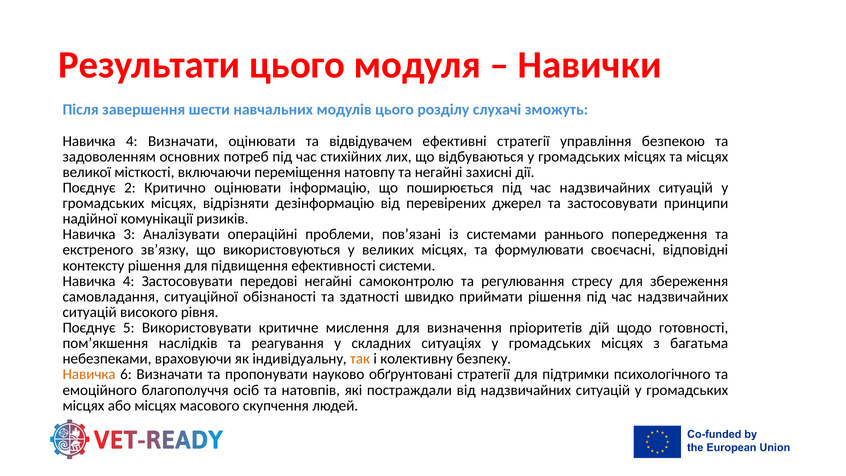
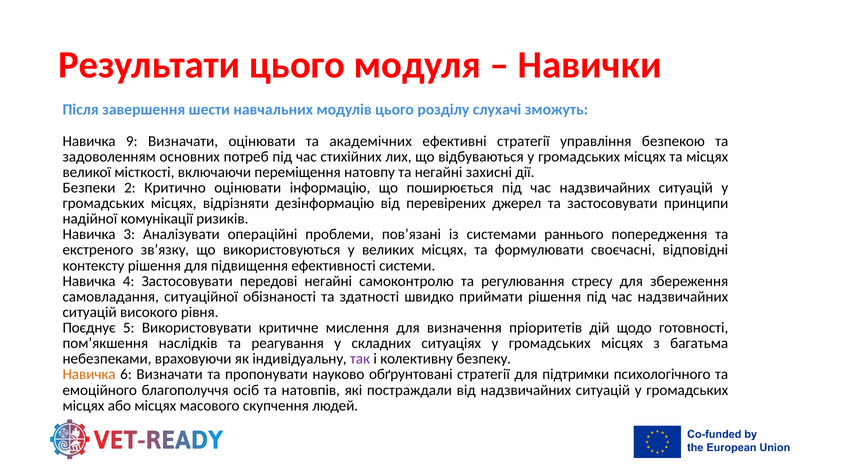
4: 4 -> 9 (132, 141)
відвідувачем: відвідувачем -> академічних (371, 141)
Поєднує: Поєднує -> Безпеки (89, 188)
так colour: orange -> purple (360, 359)
